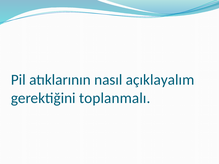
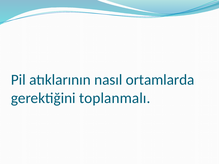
açıklayalım: açıklayalım -> ortamlarda (160, 80)
